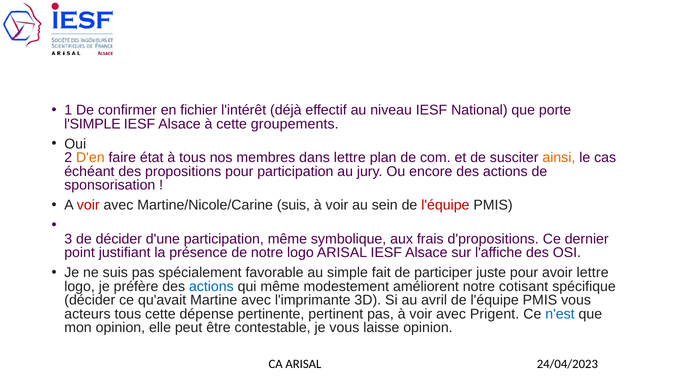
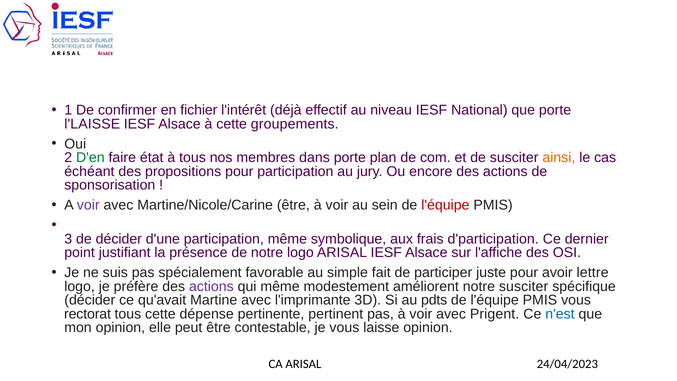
l'SIMPLE: l'SIMPLE -> l'LAISSE (92, 124)
D'en colour: orange -> green (90, 158)
dans lettre: lettre -> porte (350, 158)
voir colour: red -> purple (88, 205)
Martine/Nicole/Carine suis: suis -> être (293, 205)
d'propositions: d'propositions -> d'participation (493, 239)
actions colour: blue -> purple (211, 286)
notre cotisant: cotisant -> susciter (524, 286)
avril: avril -> pdts (434, 300)
acteurs: acteurs -> rectorat (88, 314)
